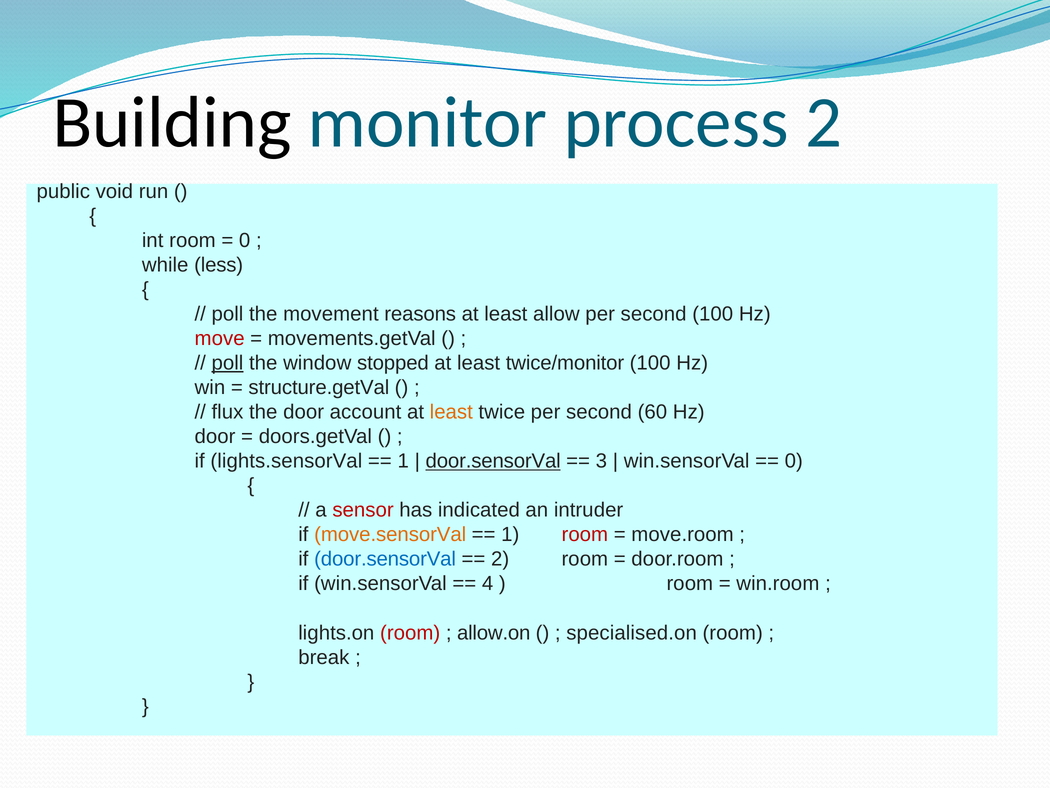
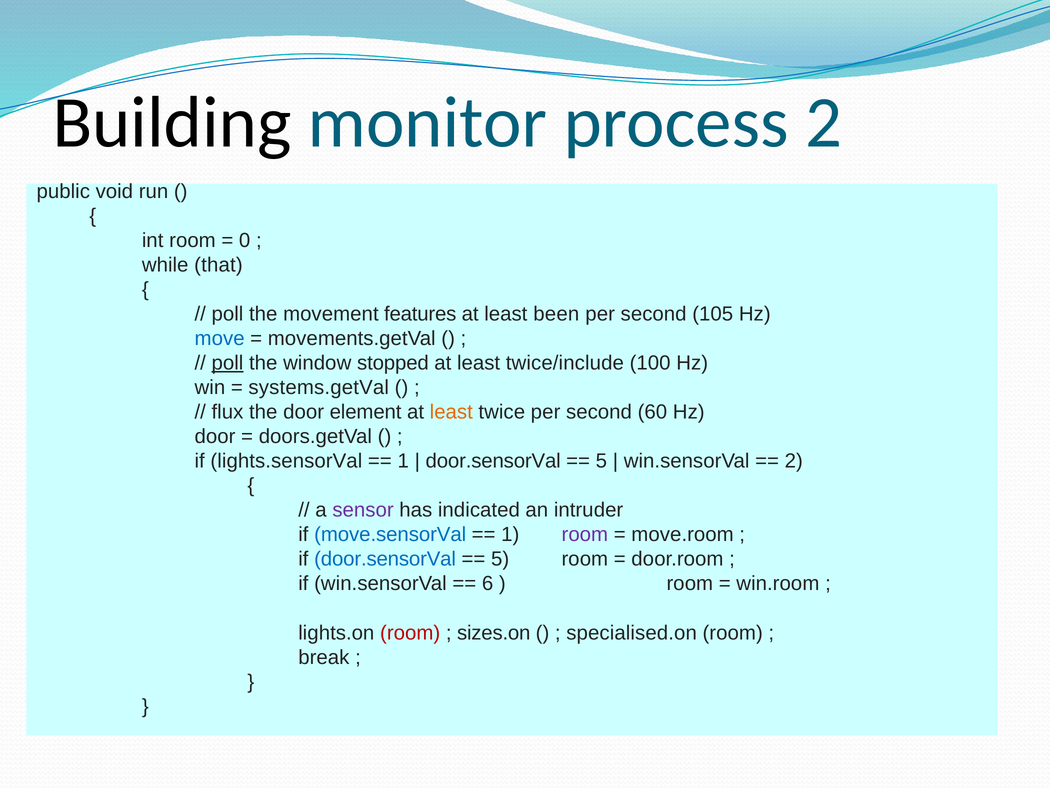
less: less -> that (218, 265)
reasons: reasons -> features (420, 314)
allow: allow -> been (556, 314)
second 100: 100 -> 105 (713, 314)
move colour: red -> blue (220, 338)
twice/monitor: twice/monitor -> twice/include (565, 363)
structure.getVal: structure.getVal -> systems.getVal (319, 387)
account: account -> element (366, 412)
door.sensorVal underline: present -> none (493, 461)
3: 3 -> 5 (601, 461)
0: 0 -> 2 (794, 461)
sensor colour: red -> purple (363, 510)
move.sensorVal colour: orange -> blue (390, 534)
room colour: red -> purple (585, 534)
2: 2 -> 5 (500, 559)
4: 4 -> 6 (488, 583)
allow.on: allow.on -> sizes.on (494, 632)
